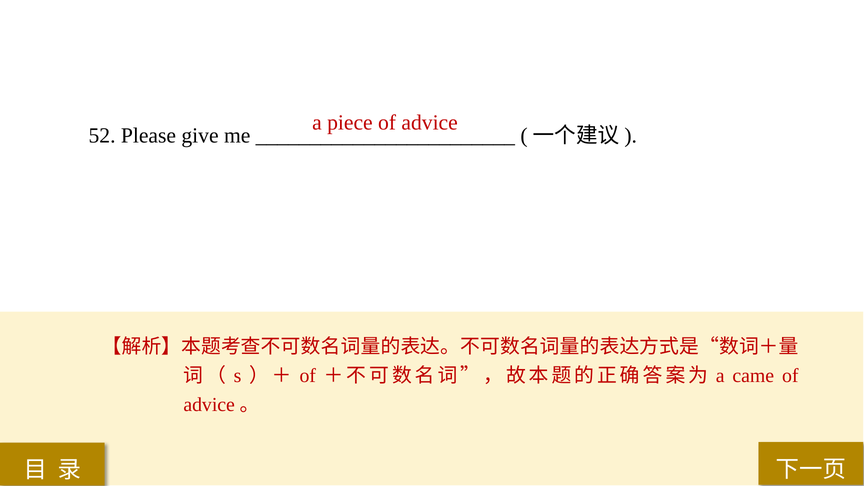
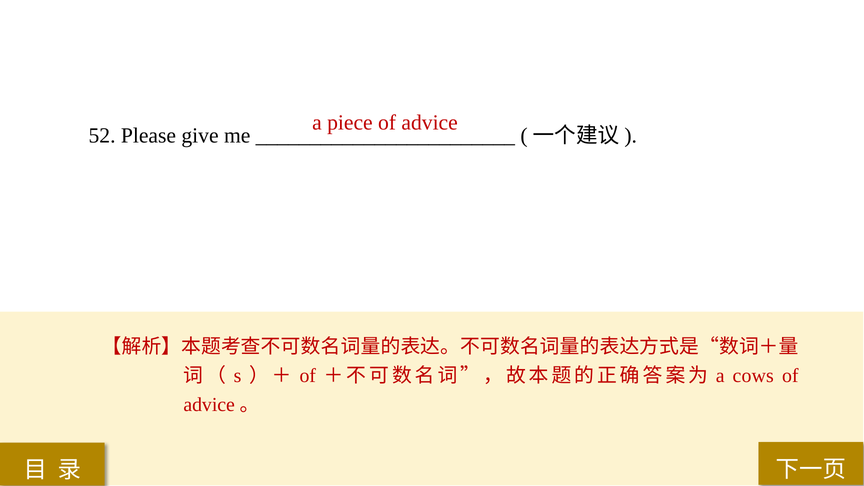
came: came -> cows (753, 376)
